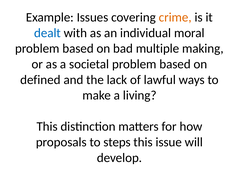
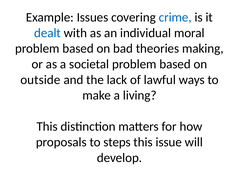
crime colour: orange -> blue (175, 17)
multiple: multiple -> theories (157, 48)
defined: defined -> outside (40, 79)
